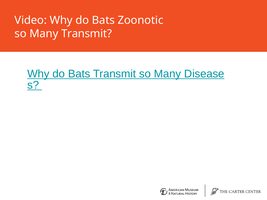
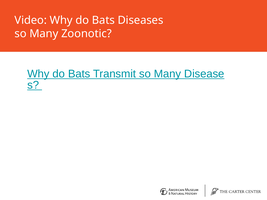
Zoonotic: Zoonotic -> Diseases (141, 20)
Many Transmit: Transmit -> Zoonotic (86, 34)
